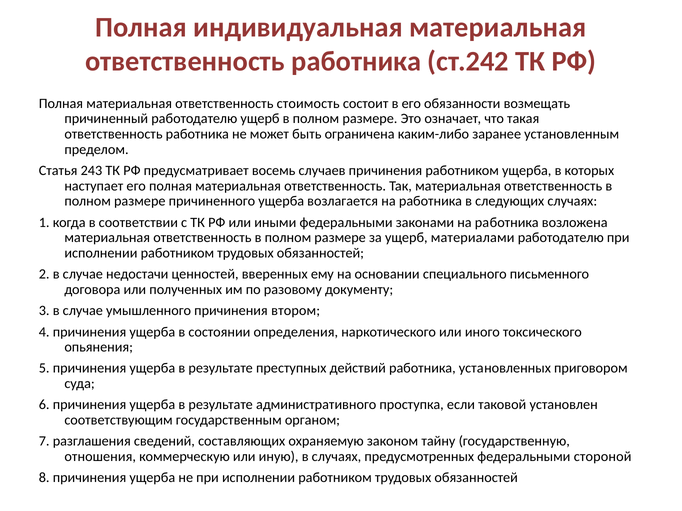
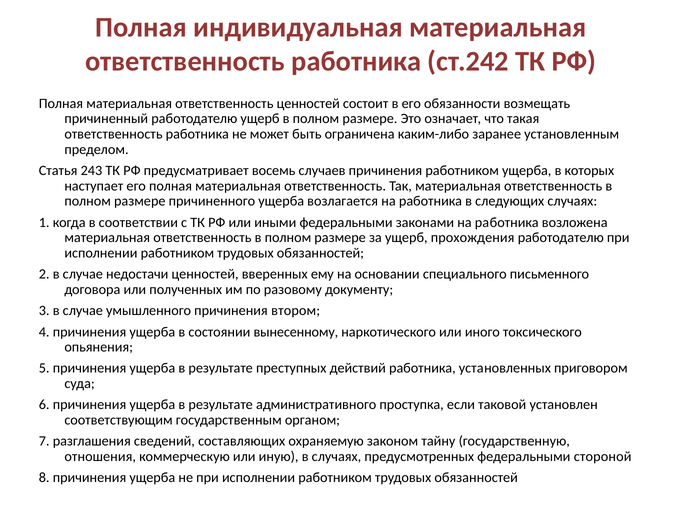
ответственность стоимость: стоимость -> ценностей (308, 103)
материалами: материалами -> прохождения (473, 238)
определения: определения -> вынесенному (296, 332)
